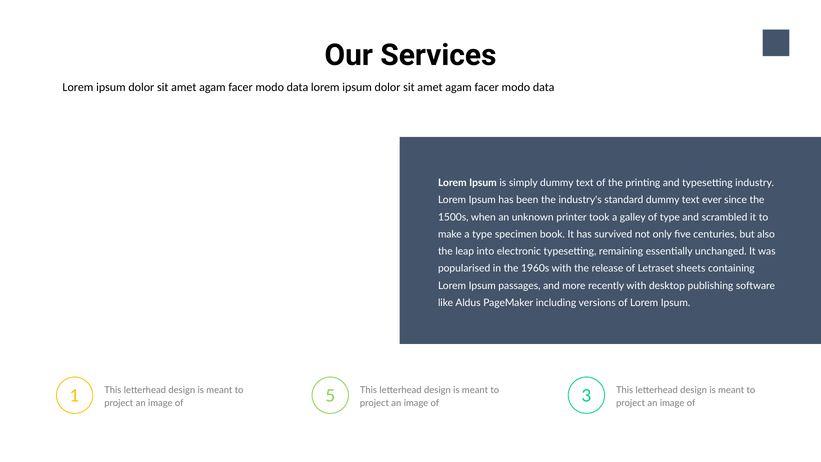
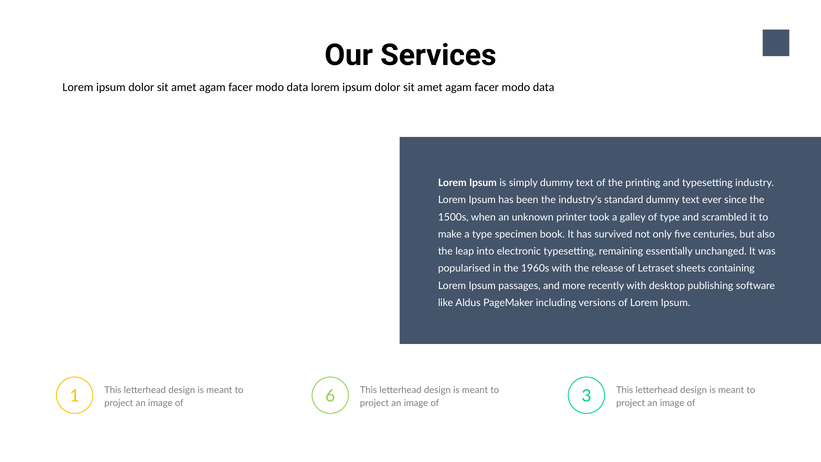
of 5: 5 -> 6 (330, 396)
